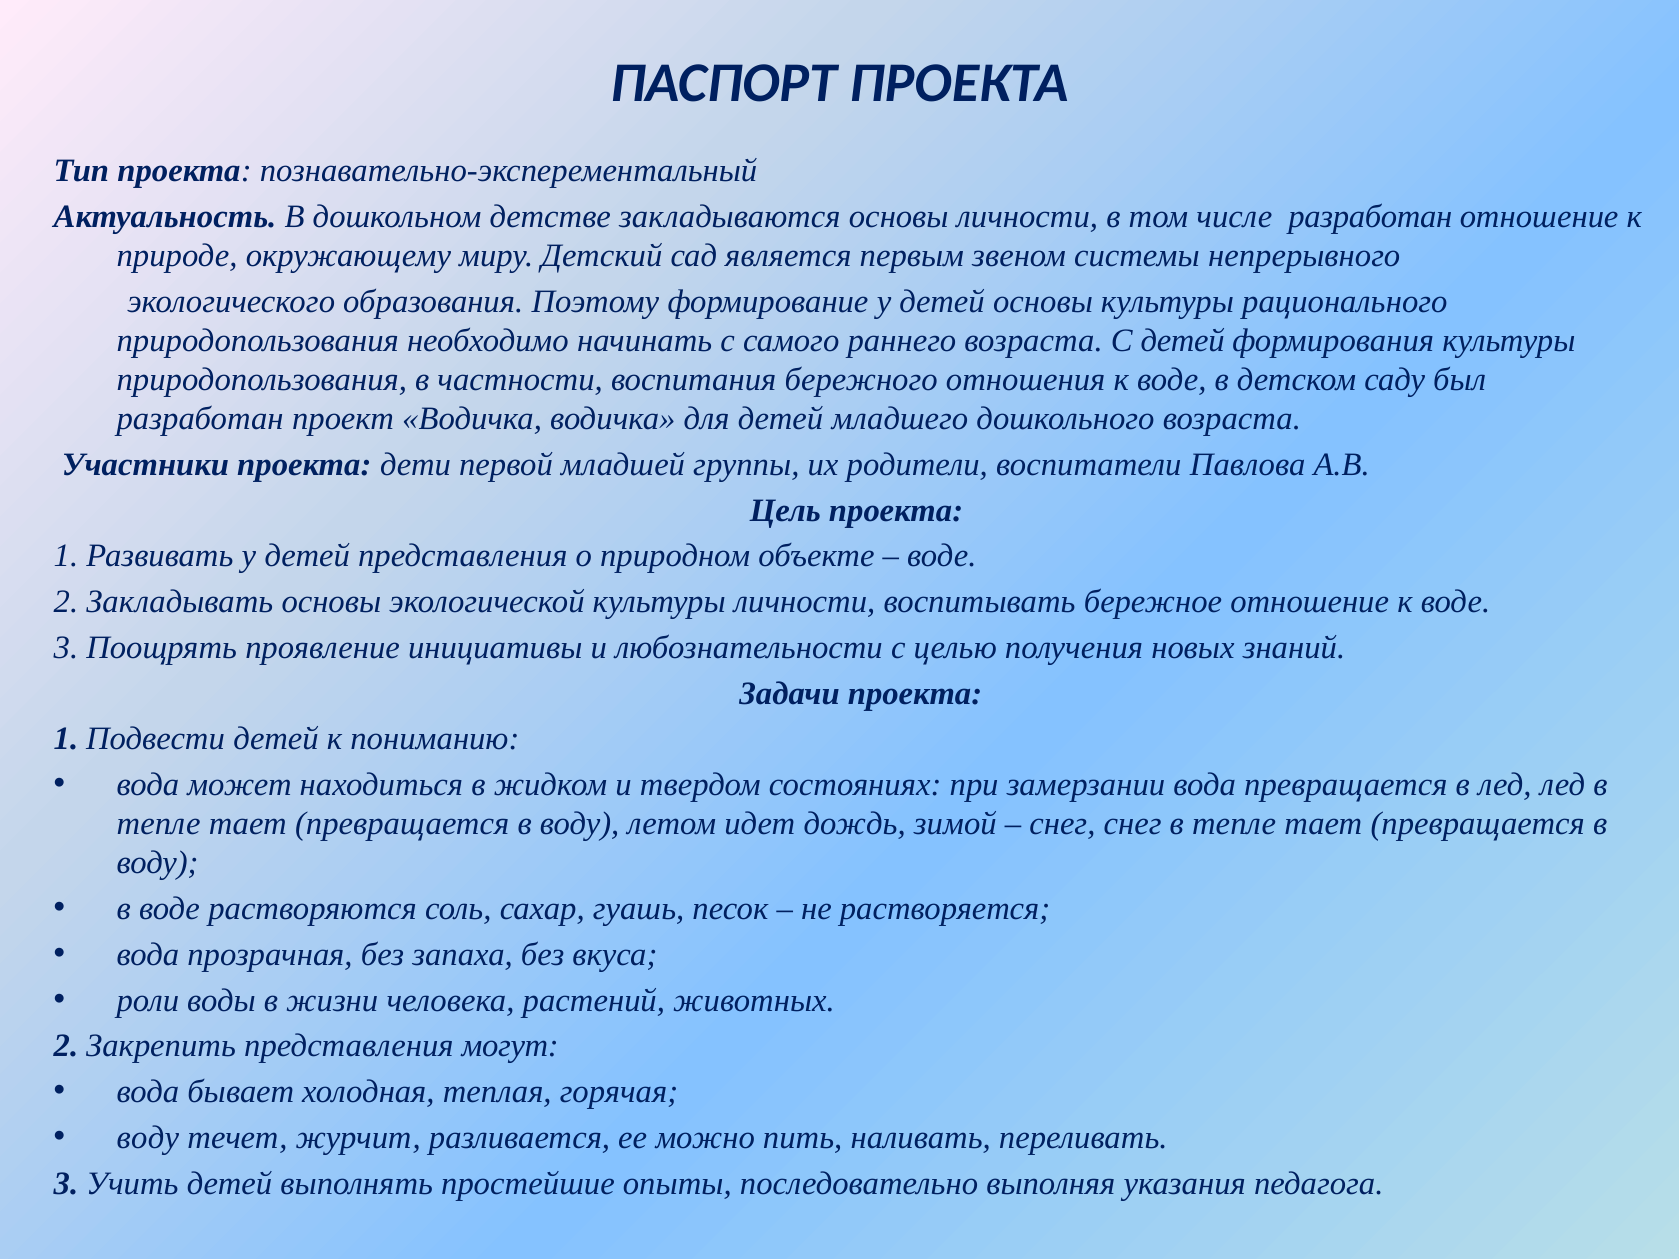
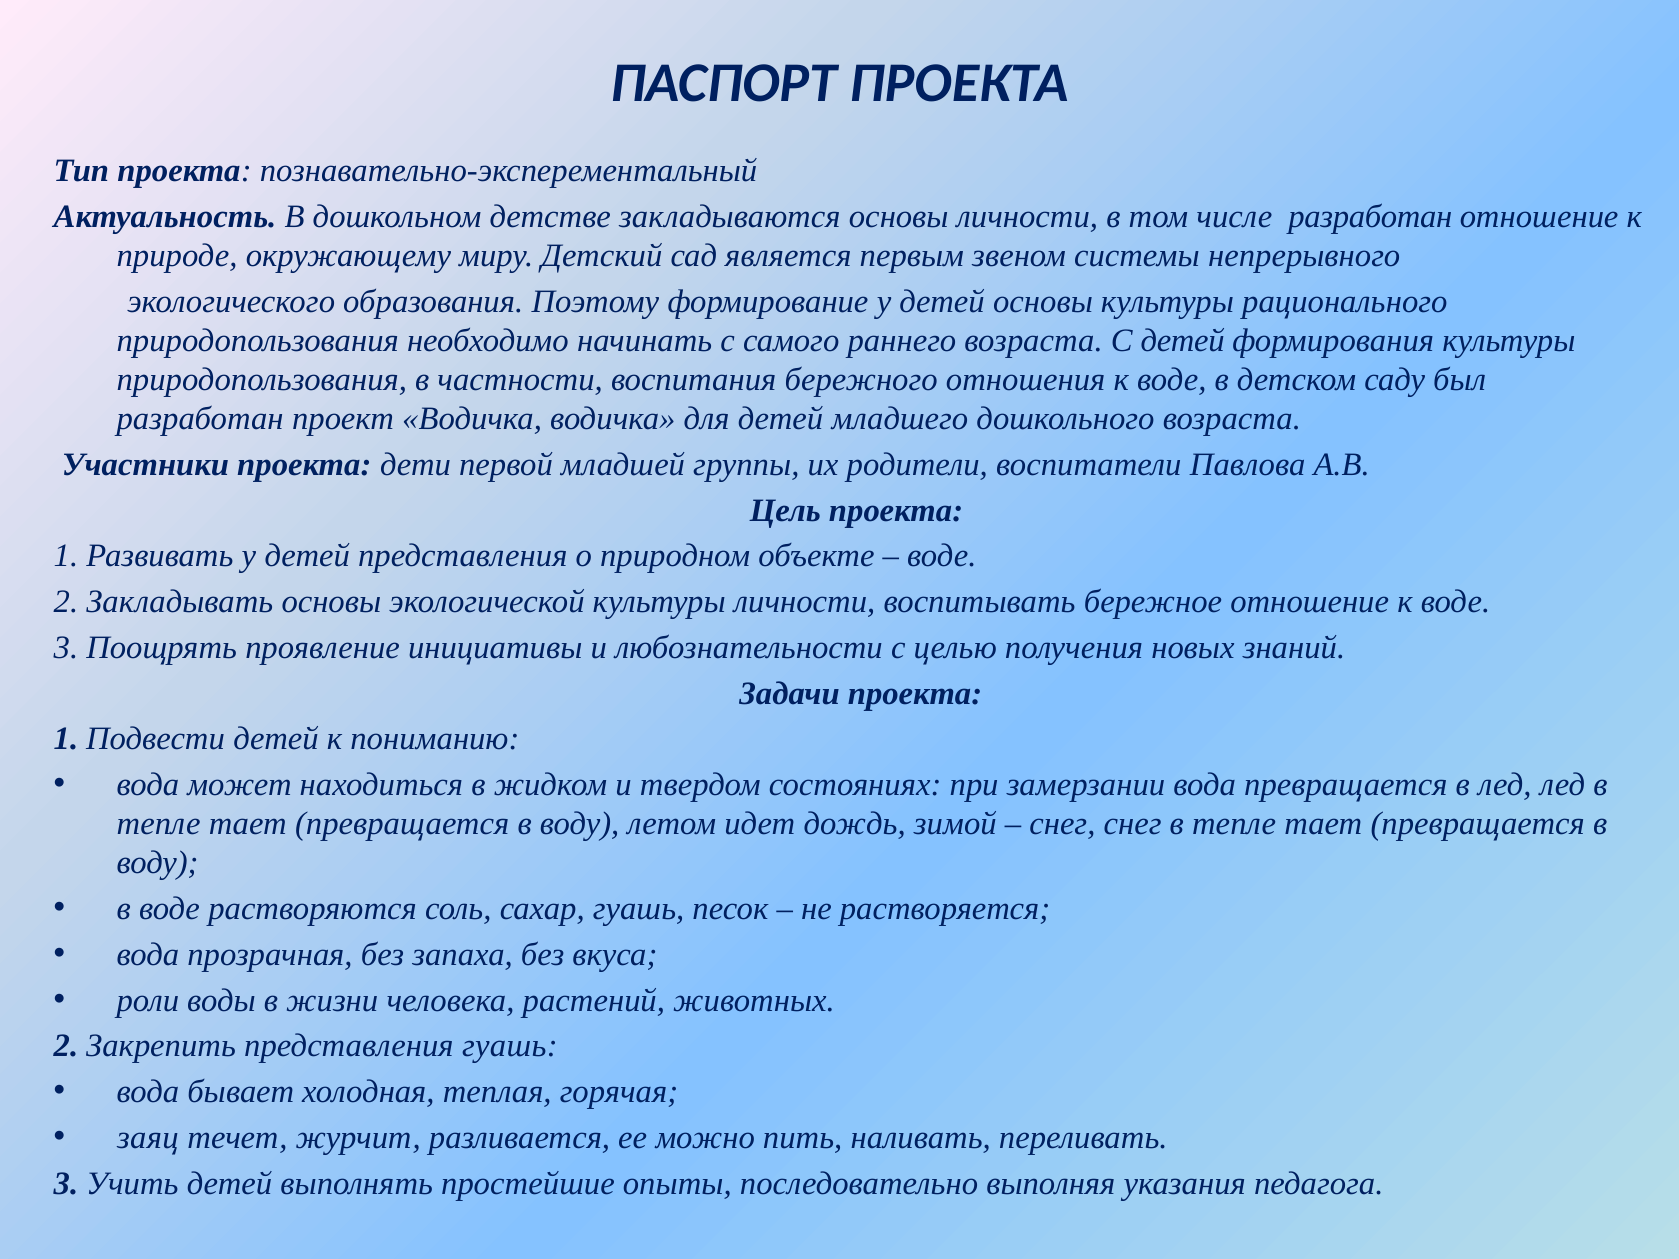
представления могут: могут -> гуашь (510, 1046)
воду: воду -> заяц (148, 1138)
